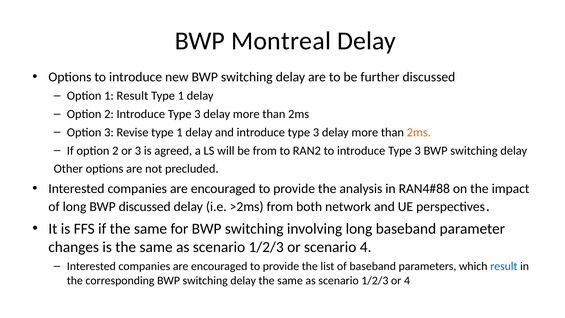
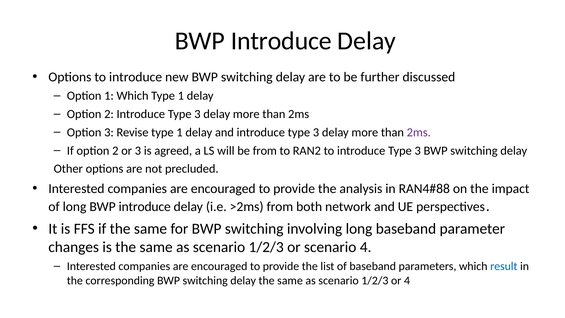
Montreal: Montreal -> Introduce (281, 41)
1 Result: Result -> Which (133, 96)
2ms colour: orange -> purple (419, 132)
long BWP discussed: discussed -> introduce (145, 207)
